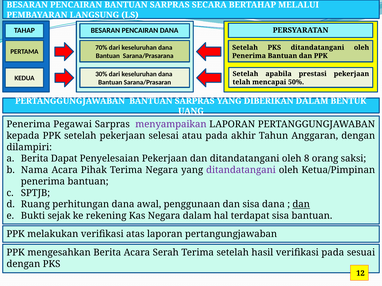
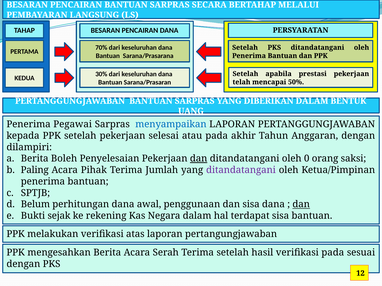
menyampaikan colour: purple -> blue (171, 124)
Dapat: Dapat -> Boleh (64, 159)
dan underline: none -> present (199, 159)
8: 8 -> 0 (307, 159)
Nama: Nama -> Paling (35, 170)
Terima Negara: Negara -> Jumlah (162, 170)
Ruang: Ruang -> Belum (35, 205)
